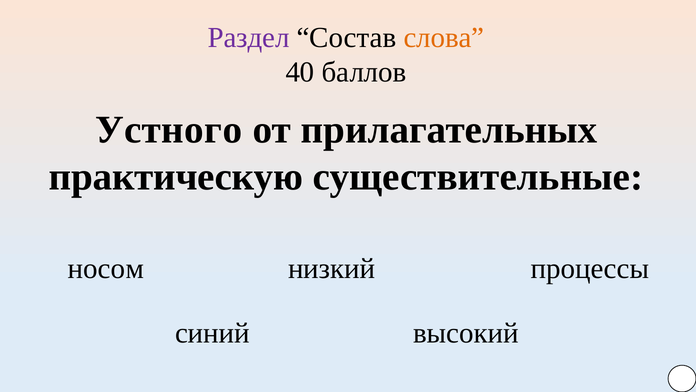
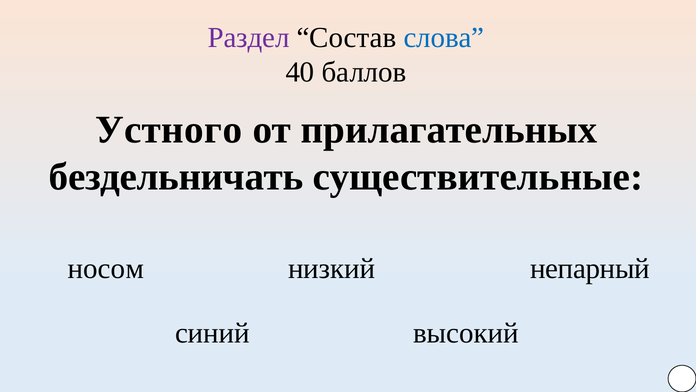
слова colour: orange -> blue (444, 37)
практическую: практическую -> бездельничать (176, 176)
процессы: процессы -> непарный (590, 268)
